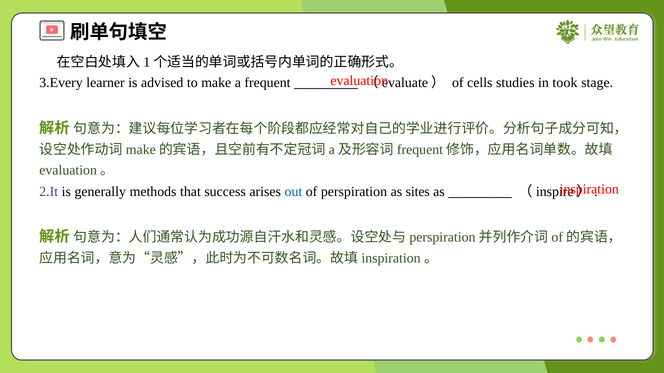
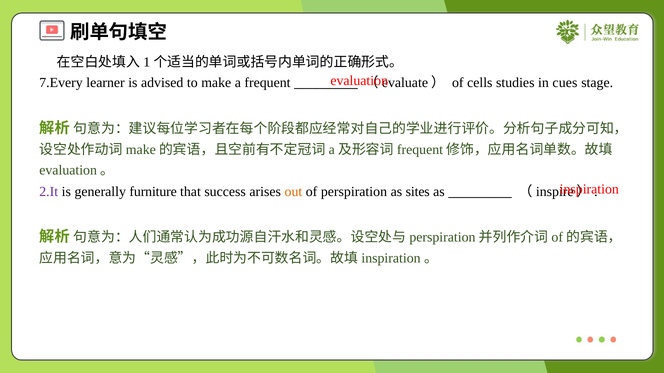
3.Every: 3.Every -> 7.Every (61, 83)
took: took -> cues (565, 83)
methods: methods -> furniture (153, 192)
out colour: blue -> orange (293, 192)
